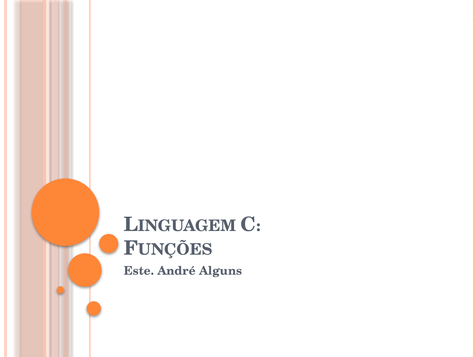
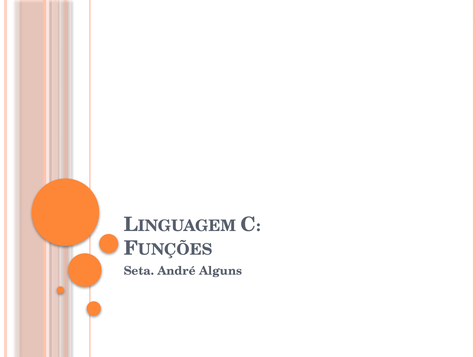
Este: Este -> Seta (139, 271)
